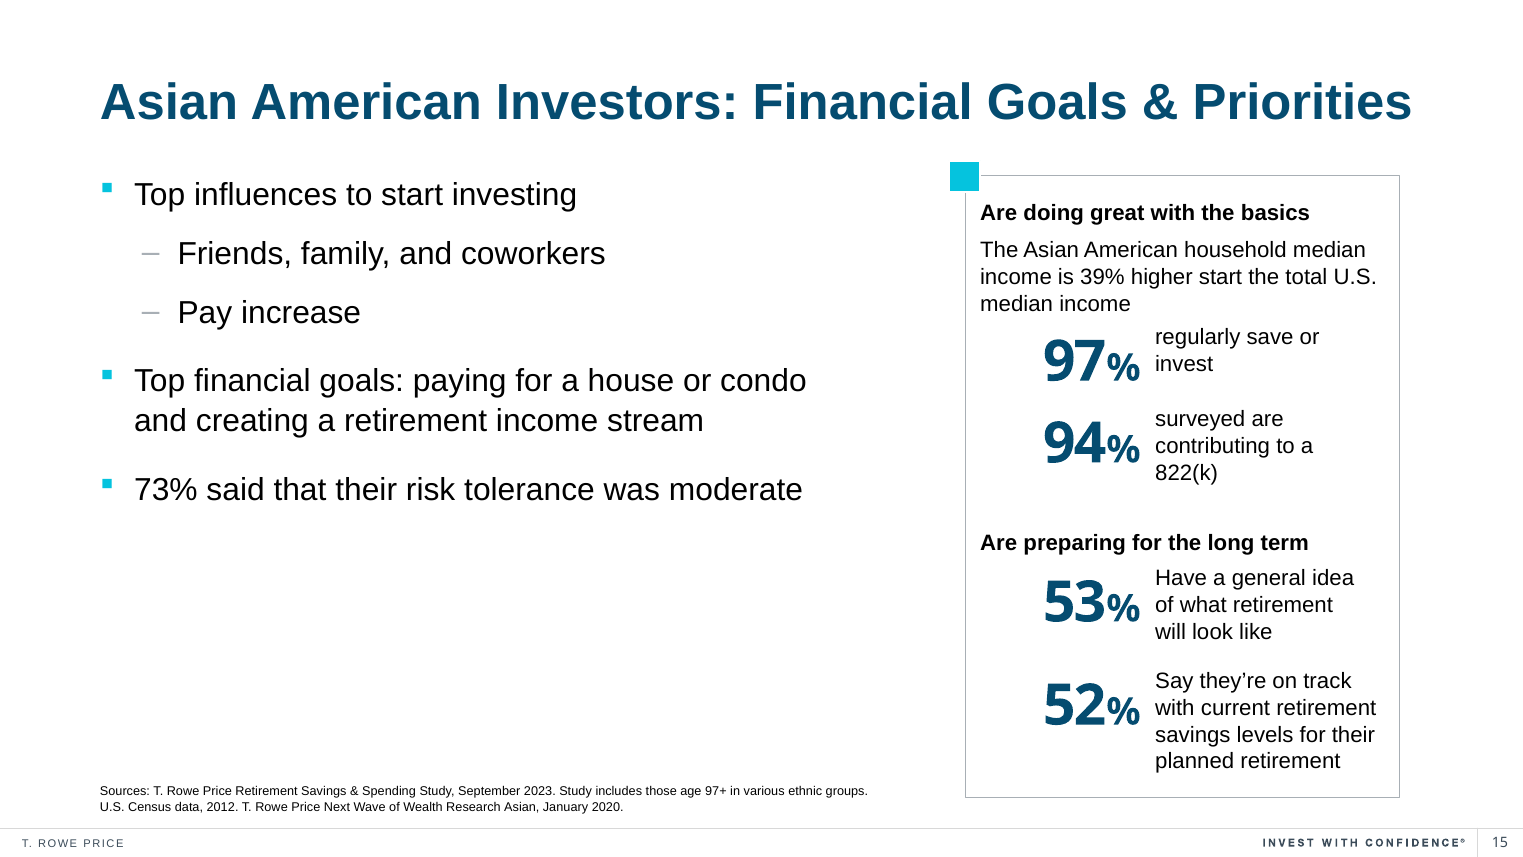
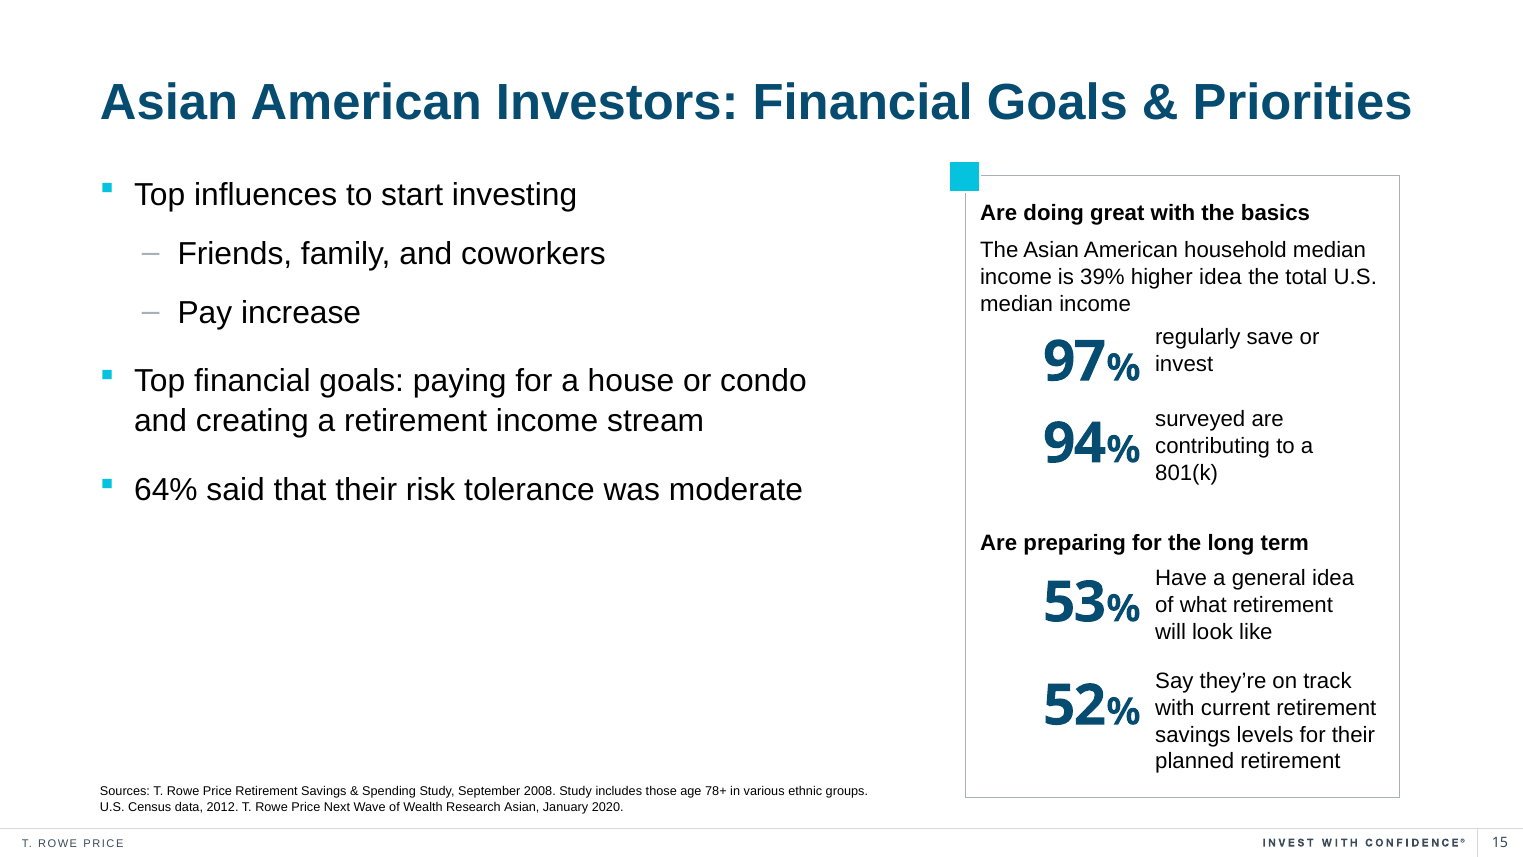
higher start: start -> idea (1220, 277)
822(k: 822(k -> 801(k (1187, 472)
73%: 73% -> 64% (166, 490)
2023: 2023 -> 2008 (540, 791)
97+: 97+ -> 78+ (716, 791)
